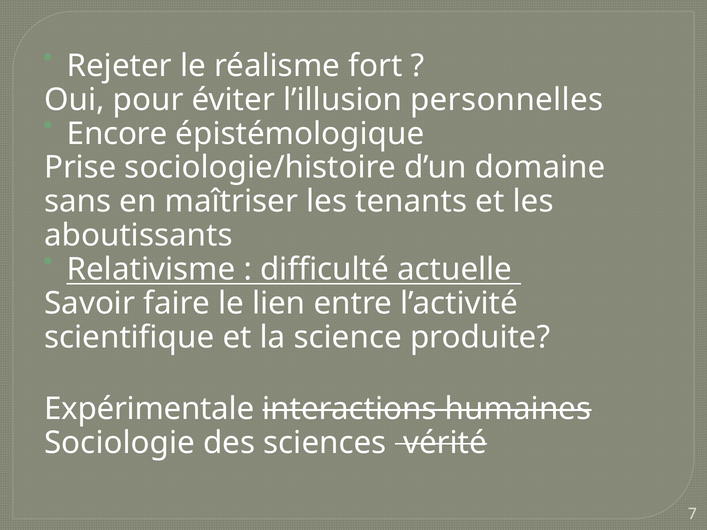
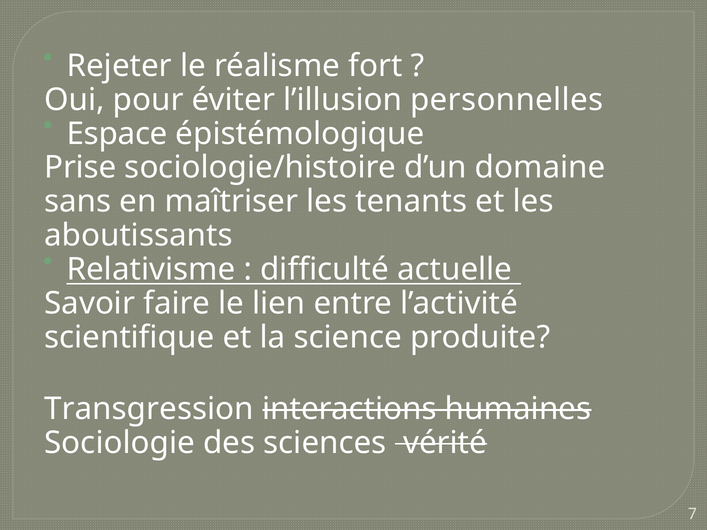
Encore: Encore -> Espace (117, 134)
Expérimentale: Expérimentale -> Transgression (149, 409)
